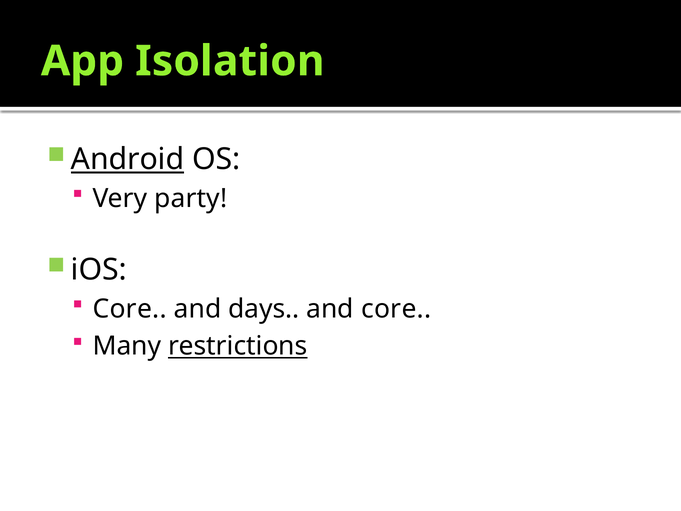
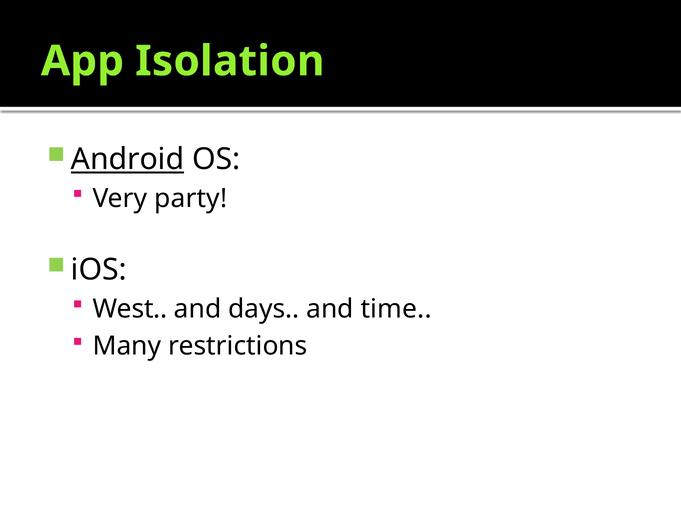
Core: Core -> West (130, 309)
and core: core -> time (396, 309)
restrictions underline: present -> none (238, 346)
